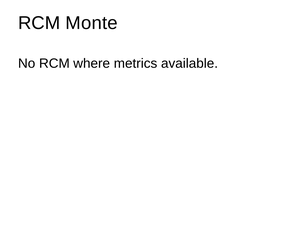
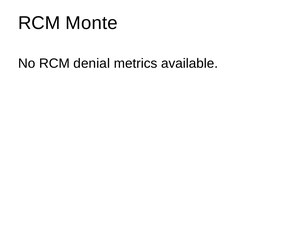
where: where -> denial (92, 64)
